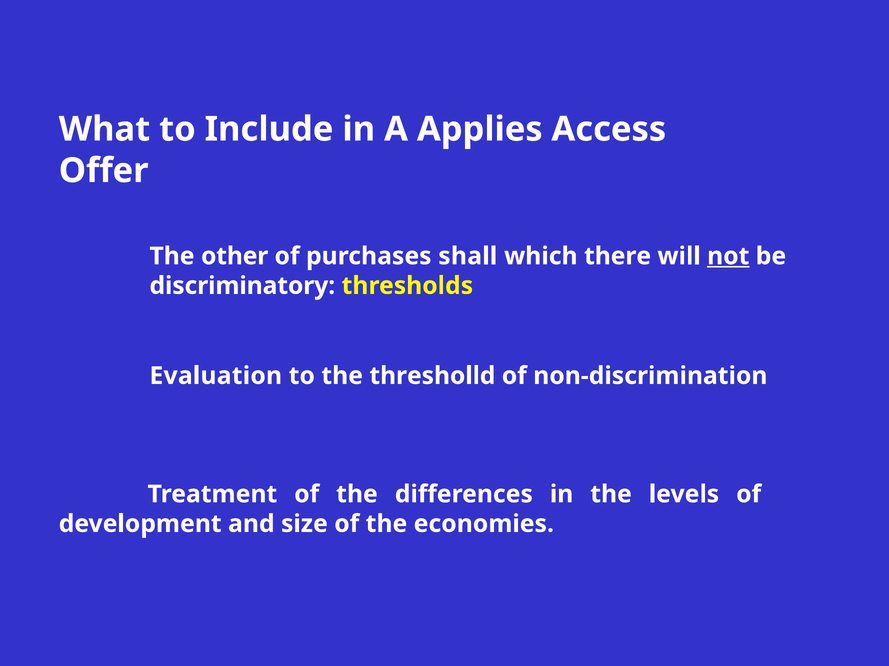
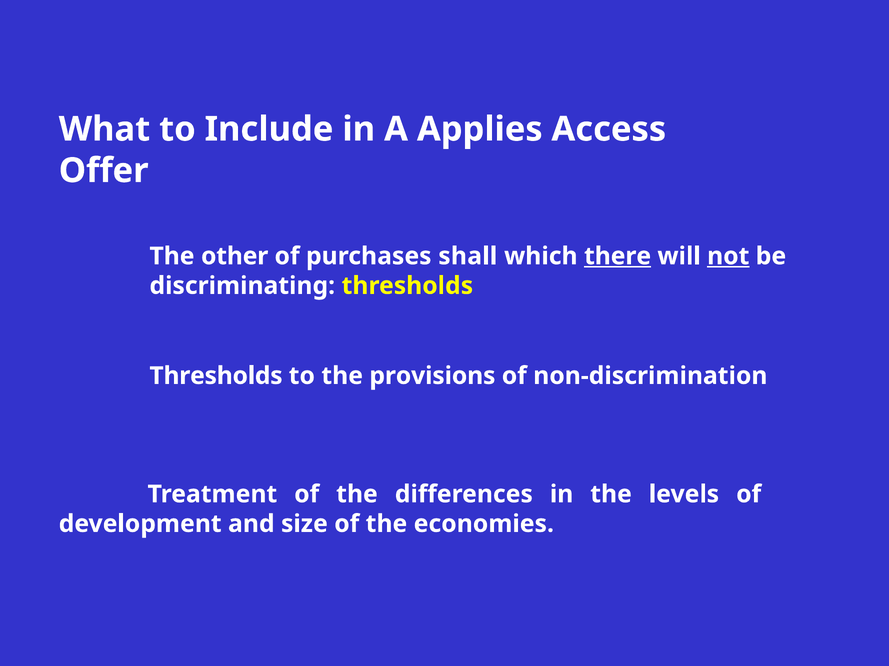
there underline: none -> present (618, 256)
discriminatory: discriminatory -> discriminating (242, 286)
Evaluation: Evaluation -> Thresholds (216, 376)
thresholld: thresholld -> provisions (432, 376)
